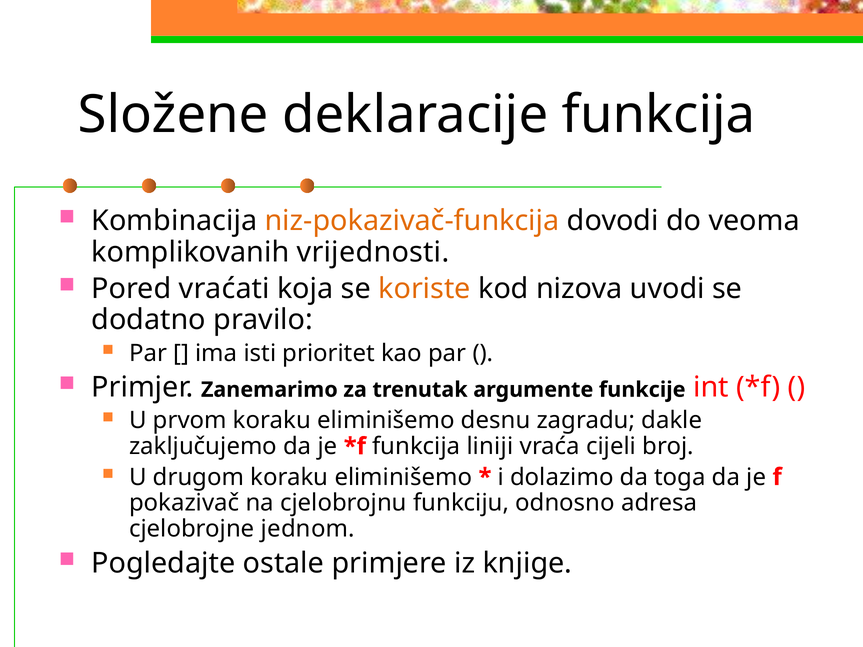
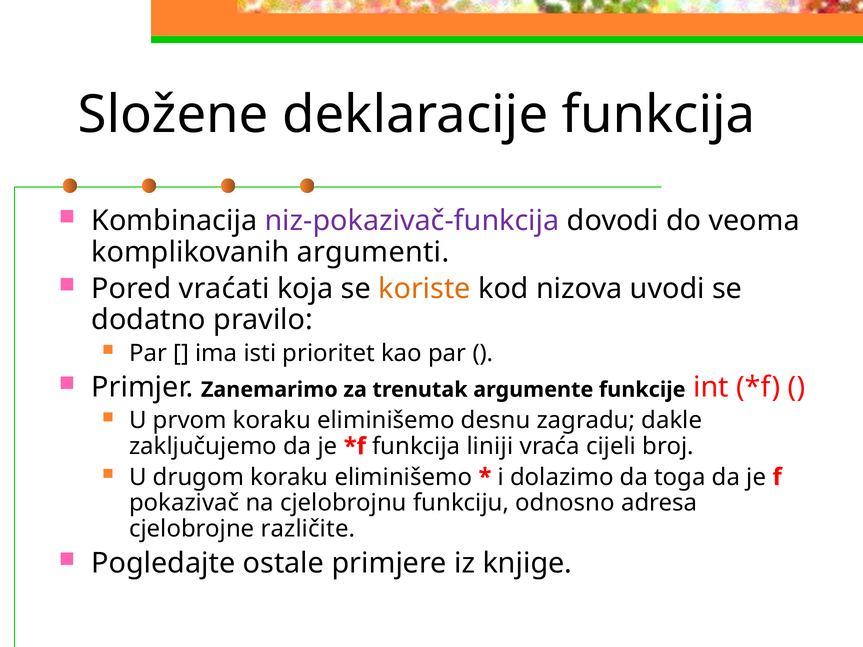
niz-pokazivač-funkcija colour: orange -> purple (412, 221)
vrijednosti: vrijednosti -> argumenti (373, 252)
jednom: jednom -> različite (308, 529)
